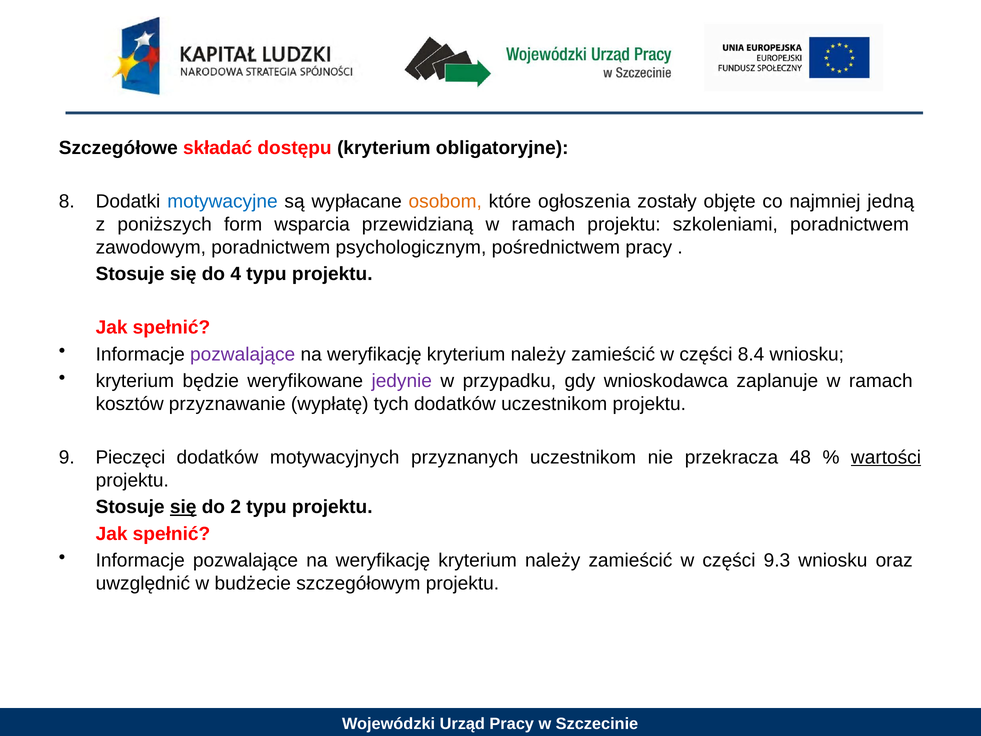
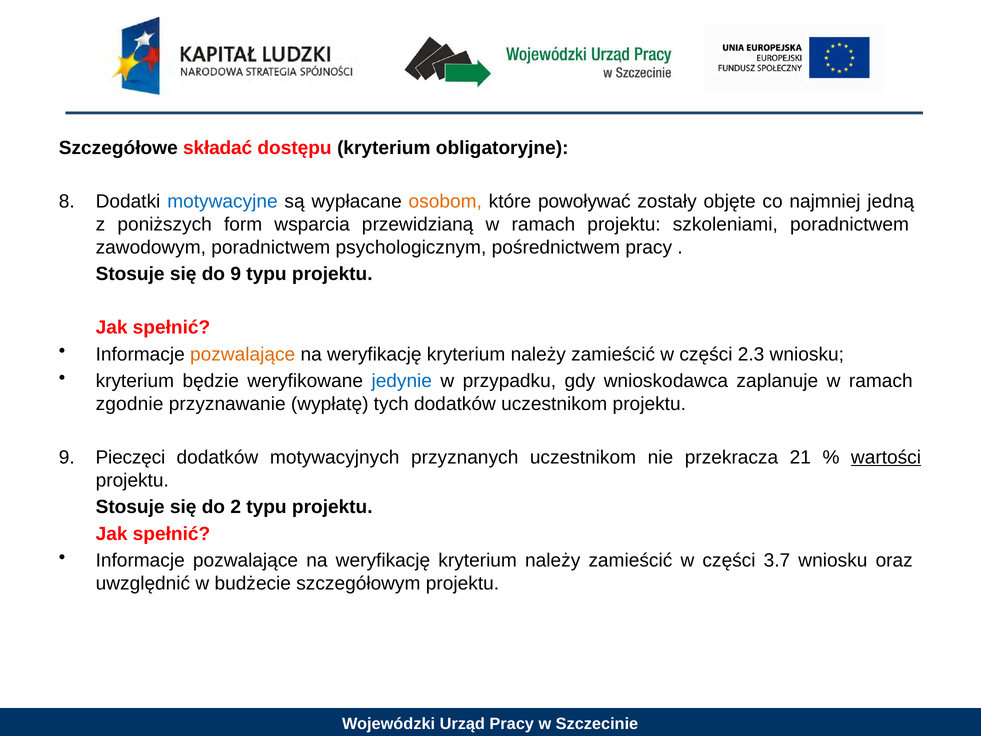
ogłoszenia: ogłoszenia -> powoływać (584, 201)
do 4: 4 -> 9 (236, 274)
pozwalające colour: purple -> orange (243, 354)
8.4: 8.4 -> 2.3 (751, 354)
jedynie colour: purple -> blue (402, 381)
kosztów: kosztów -> zgodnie (130, 404)
48: 48 -> 21 (800, 457)
się underline: present -> none (183, 507)
9.3: 9.3 -> 3.7 (777, 560)
